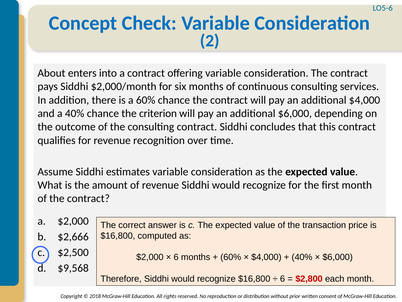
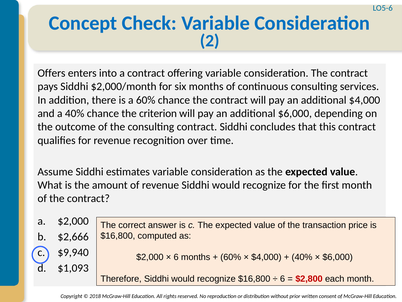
About: About -> Offers (51, 73)
$2,500: $2,500 -> $9,940 (73, 252)
$9,568: $9,568 -> $1,093 (73, 268)
